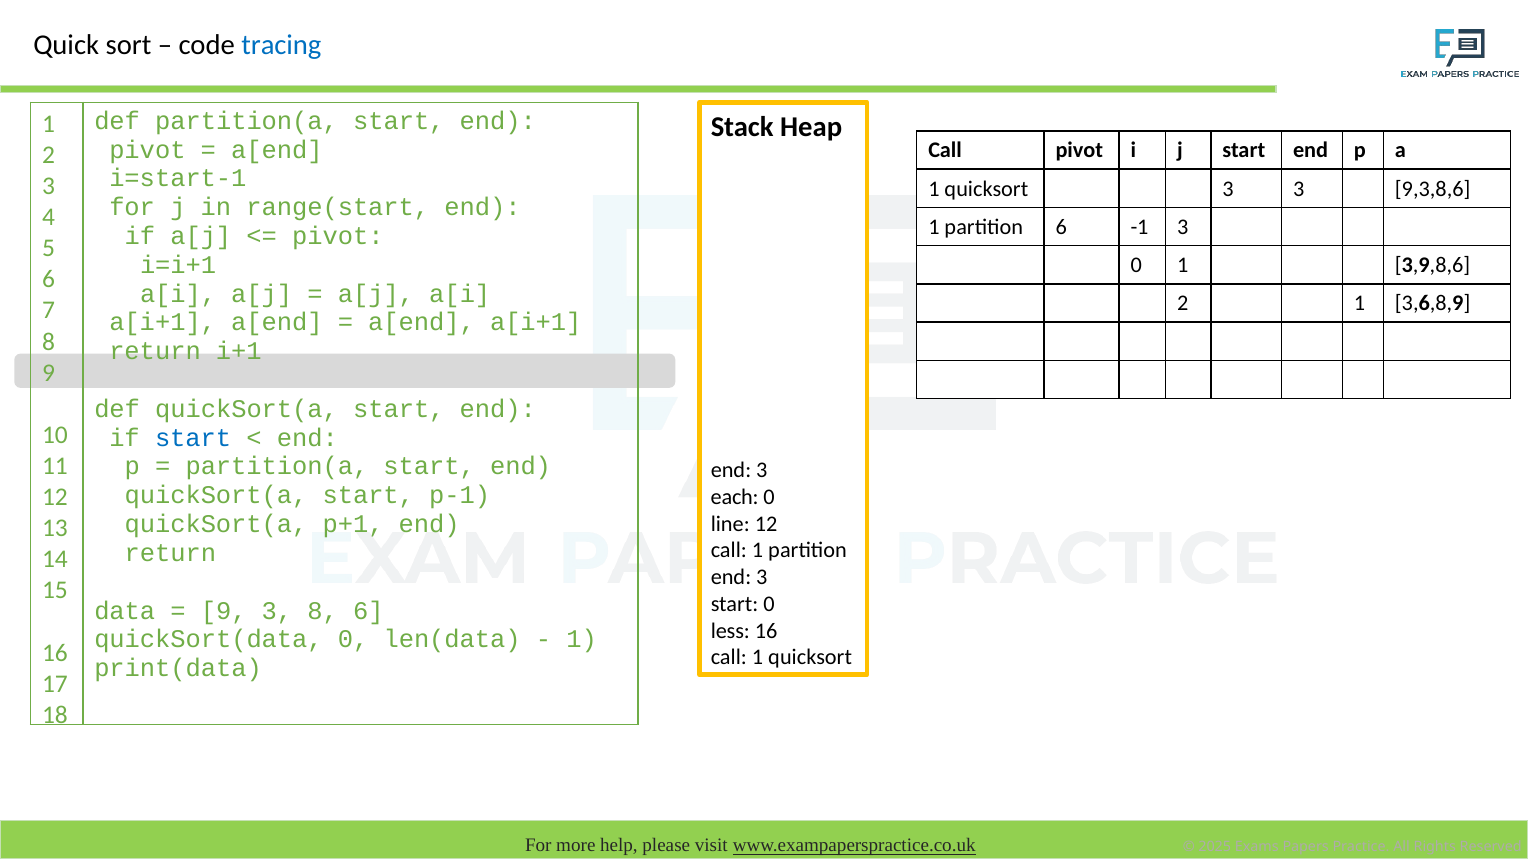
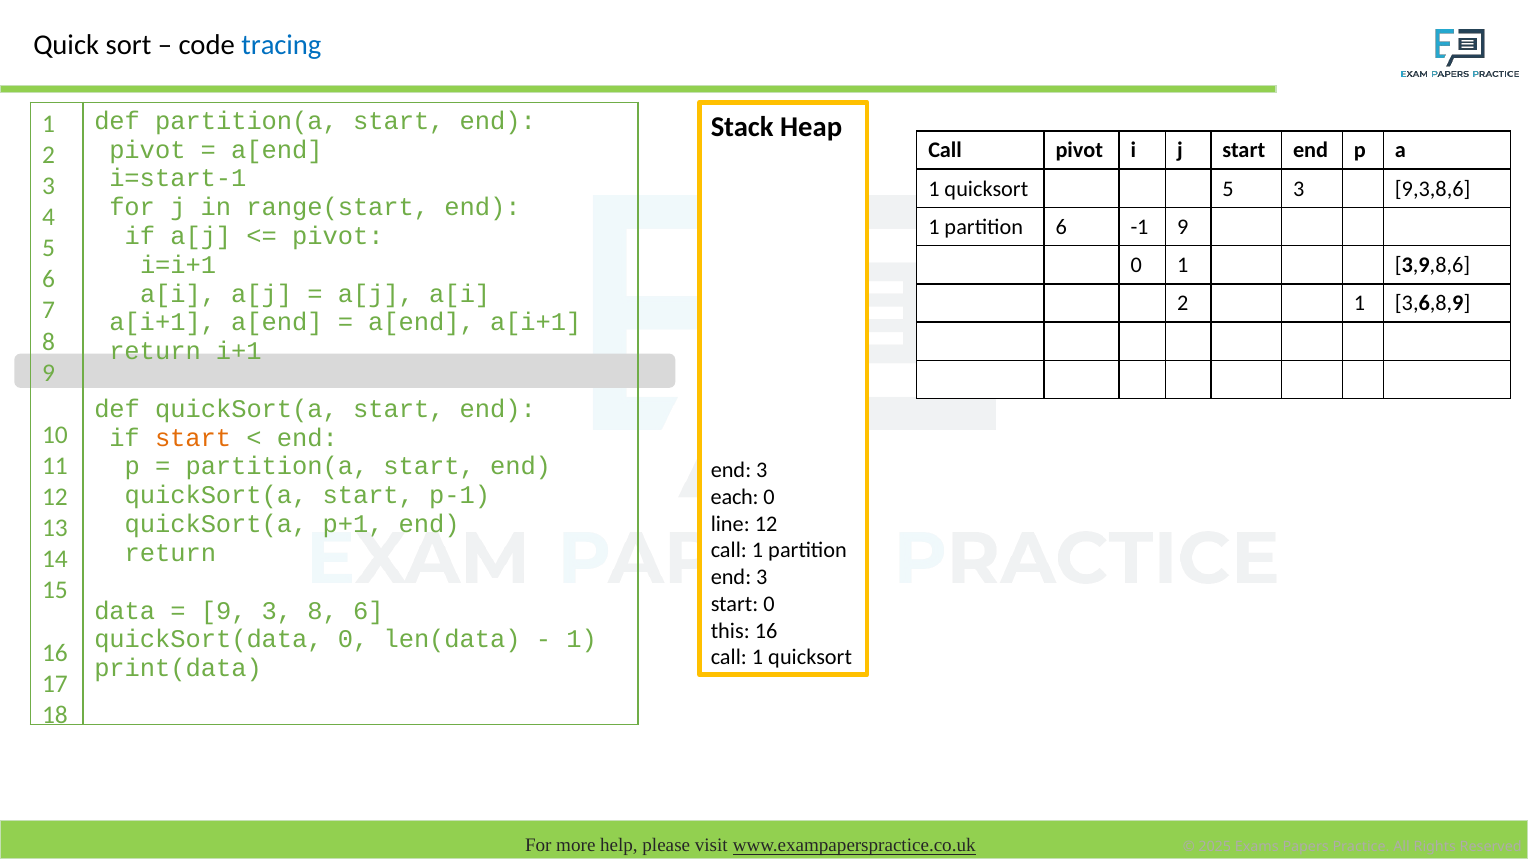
quicksort 3: 3 -> 5 (1228, 189)
-1 3: 3 -> 9 (1183, 227)
start colour: blue -> orange (193, 438)
less: less -> this (730, 631)
